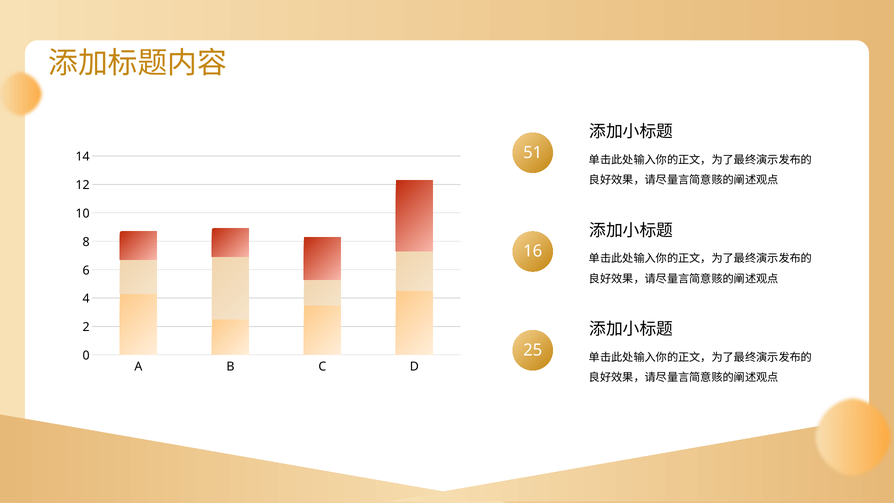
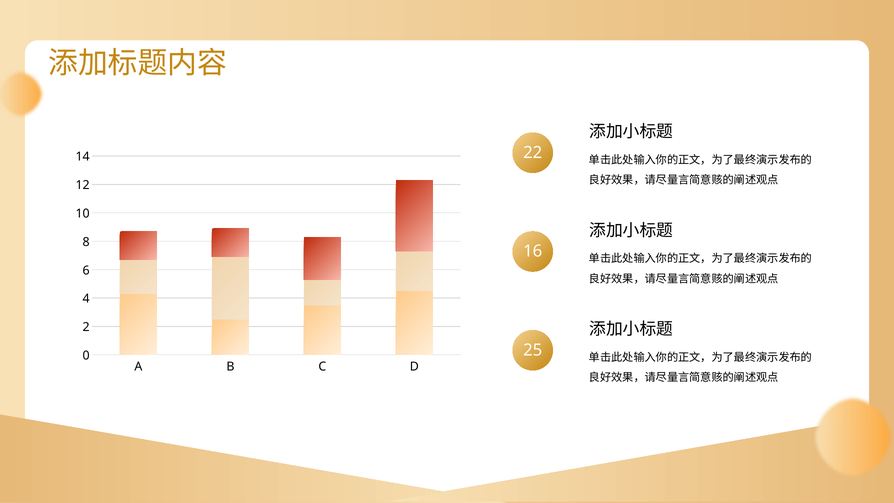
51: 51 -> 22 (533, 153)
